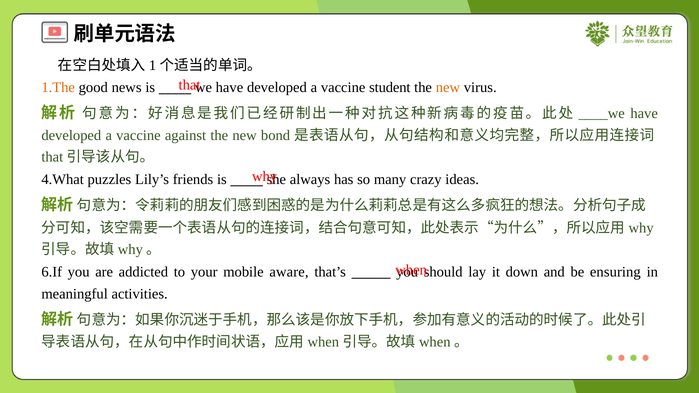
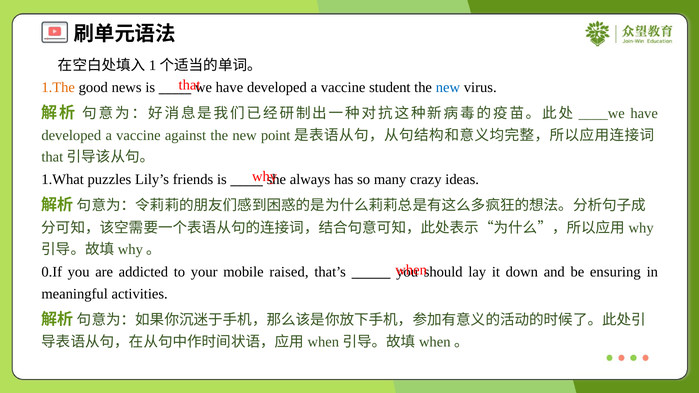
new colour: orange -> blue (448, 87)
bond: bond -> point (276, 135)
4.What: 4.What -> 1.What (63, 180)
6.If: 6.If -> 0.If (52, 272)
aware: aware -> raised (289, 272)
